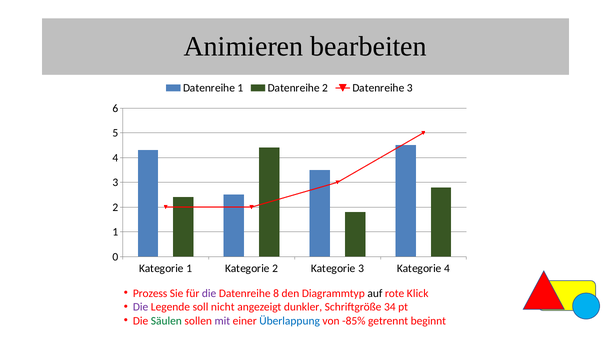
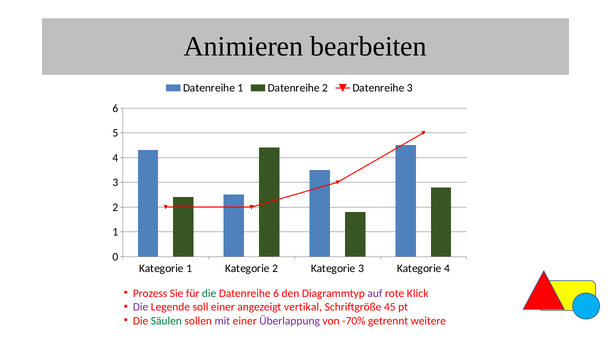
die colour: purple -> green (209, 293)
Datenreihe 8: 8 -> 6 (276, 293)
auf colour: black -> purple (375, 293)
soll nicht: nicht -> einer (223, 307)
dunkler: dunkler -> vertikal (303, 307)
34: 34 -> 45 (390, 307)
Überlappung colour: blue -> purple (290, 321)
-85%: -85% -> -70% (354, 321)
beginnt: beginnt -> weitere (428, 321)
